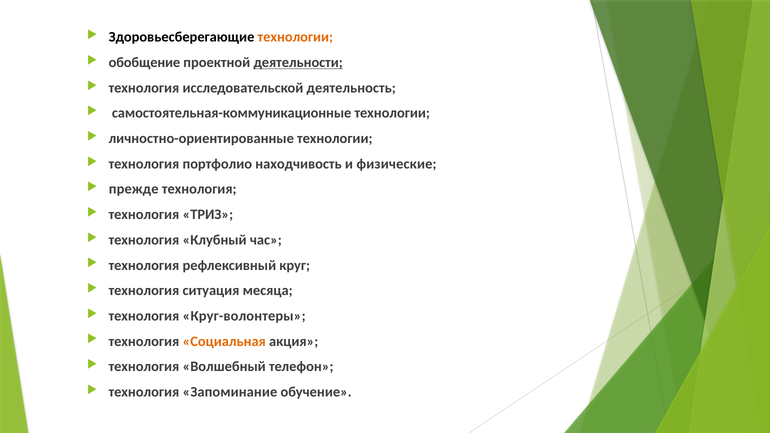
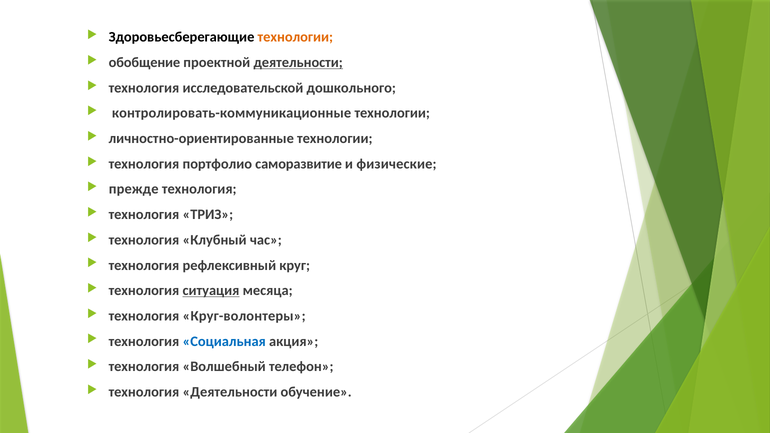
деятельность: деятельность -> дошкольного (351, 88)
самостоятельная-коммуникационные: самостоятельная-коммуникационные -> контролировать-коммуникационные (232, 113)
находчивость: находчивость -> саморазвитие (299, 164)
ситуация underline: none -> present (211, 291)
Социальная colour: orange -> blue (224, 341)
технология Запоминание: Запоминание -> Деятельности (230, 392)
